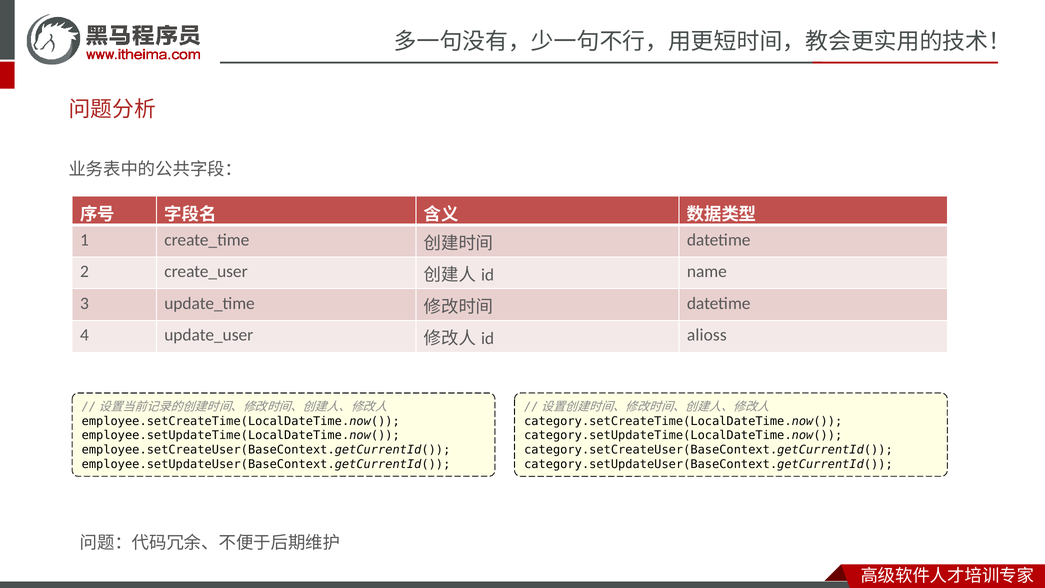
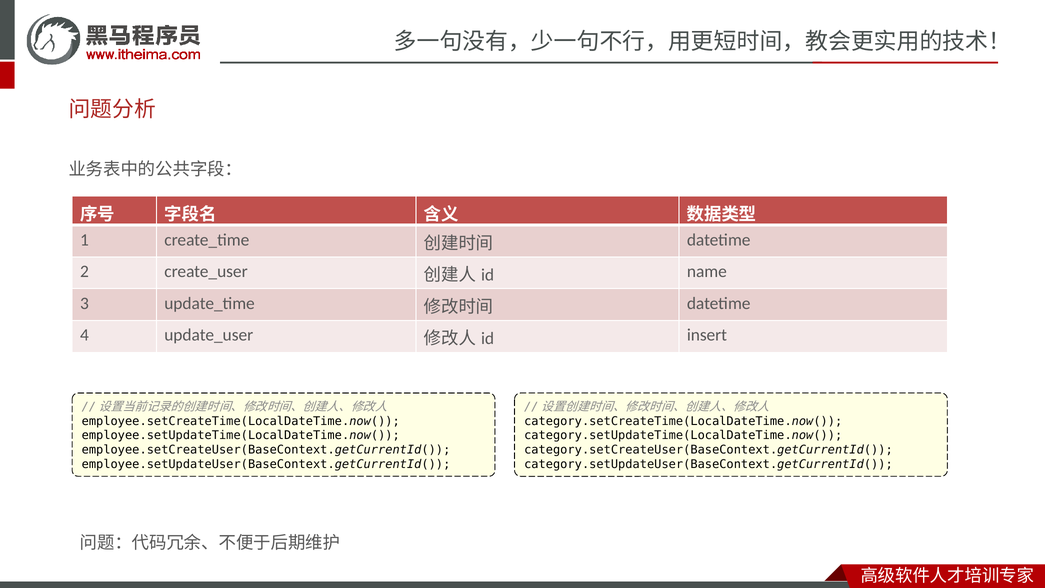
alioss: alioss -> insert (707, 335)
